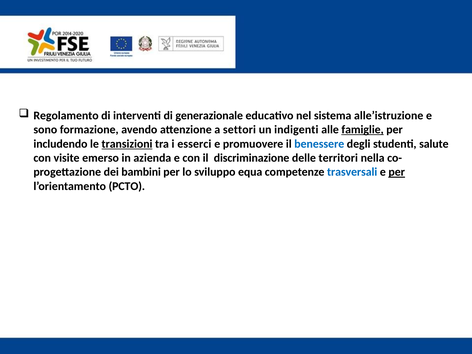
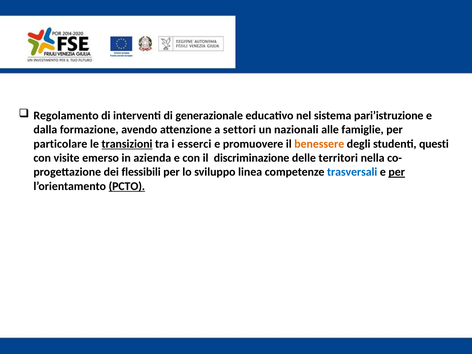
alle’istruzione: alle’istruzione -> pari’istruzione (389, 115)
sono: sono -> dalla (45, 130)
indigenti: indigenti -> nazionali (296, 130)
famiglie underline: present -> none (363, 130)
includendo: includendo -> particolare (60, 144)
benessere colour: blue -> orange (319, 144)
salute: salute -> questi (434, 144)
bambini: bambini -> flessibili (141, 172)
equa: equa -> linea (250, 172)
PCTO underline: none -> present (127, 186)
